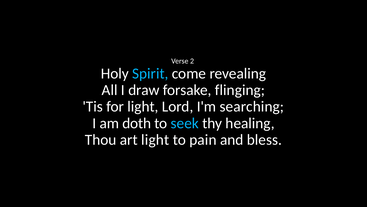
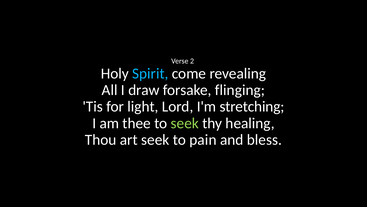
searching: searching -> stretching (252, 106)
doth: doth -> thee (137, 123)
seek colour: light blue -> light green (185, 123)
art light: light -> seek (155, 139)
